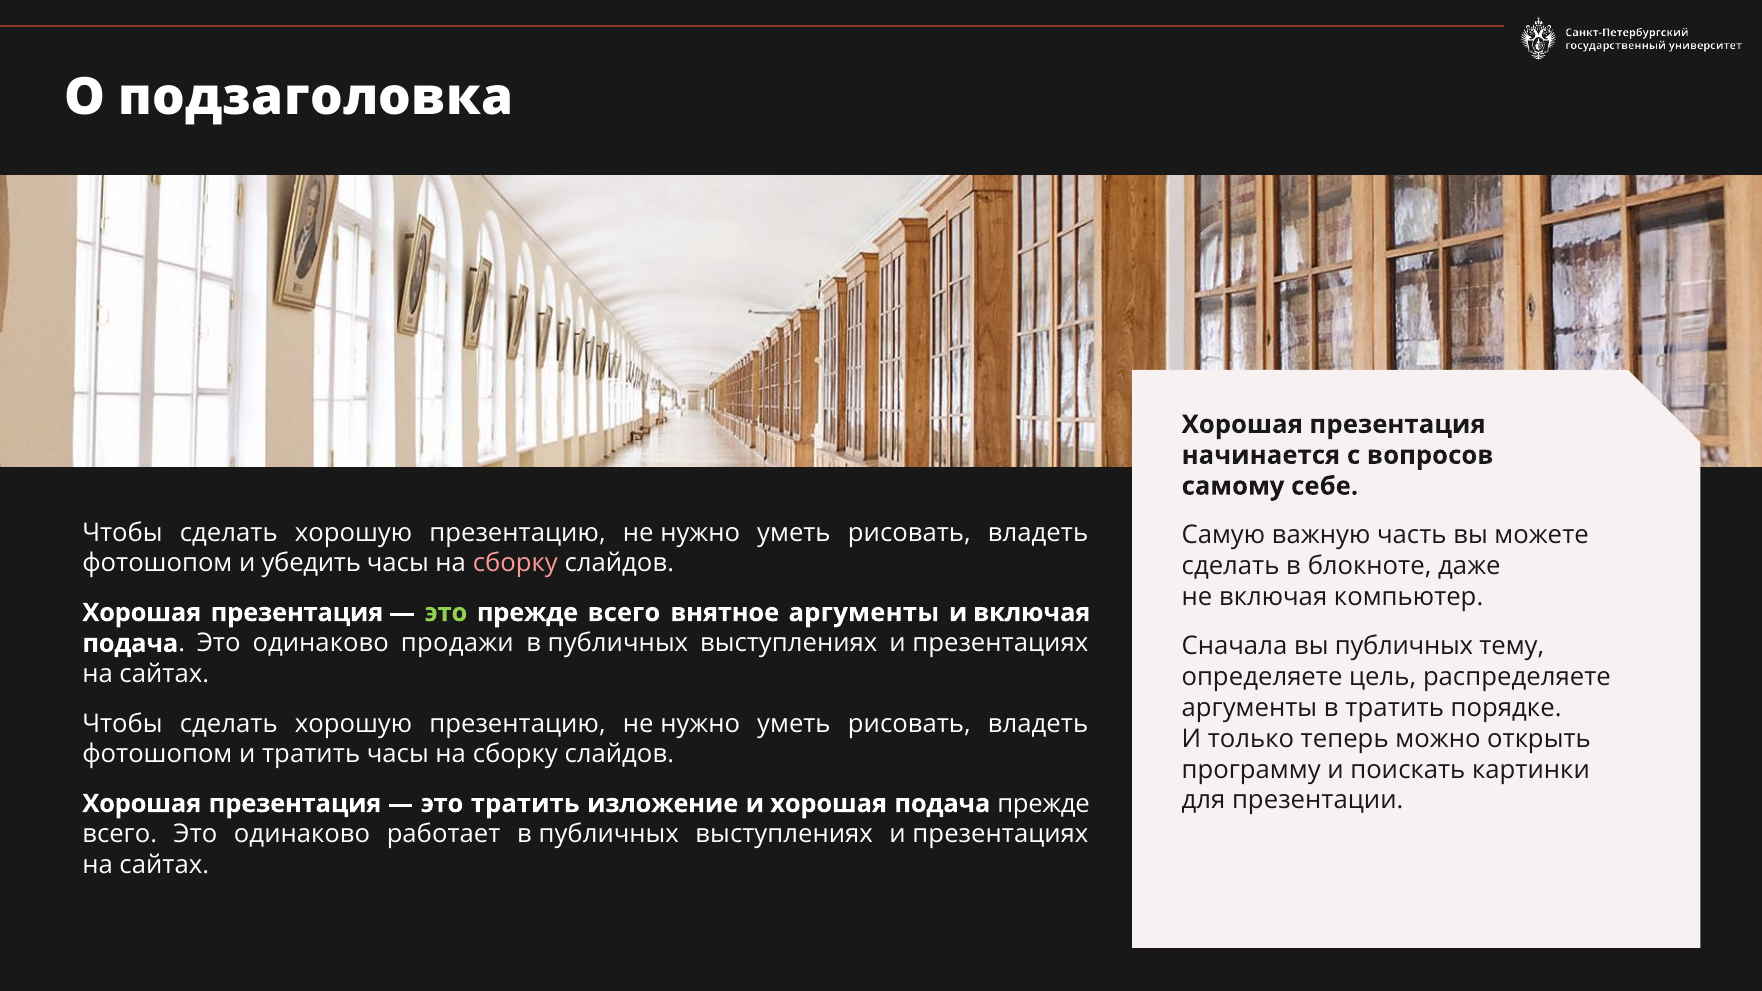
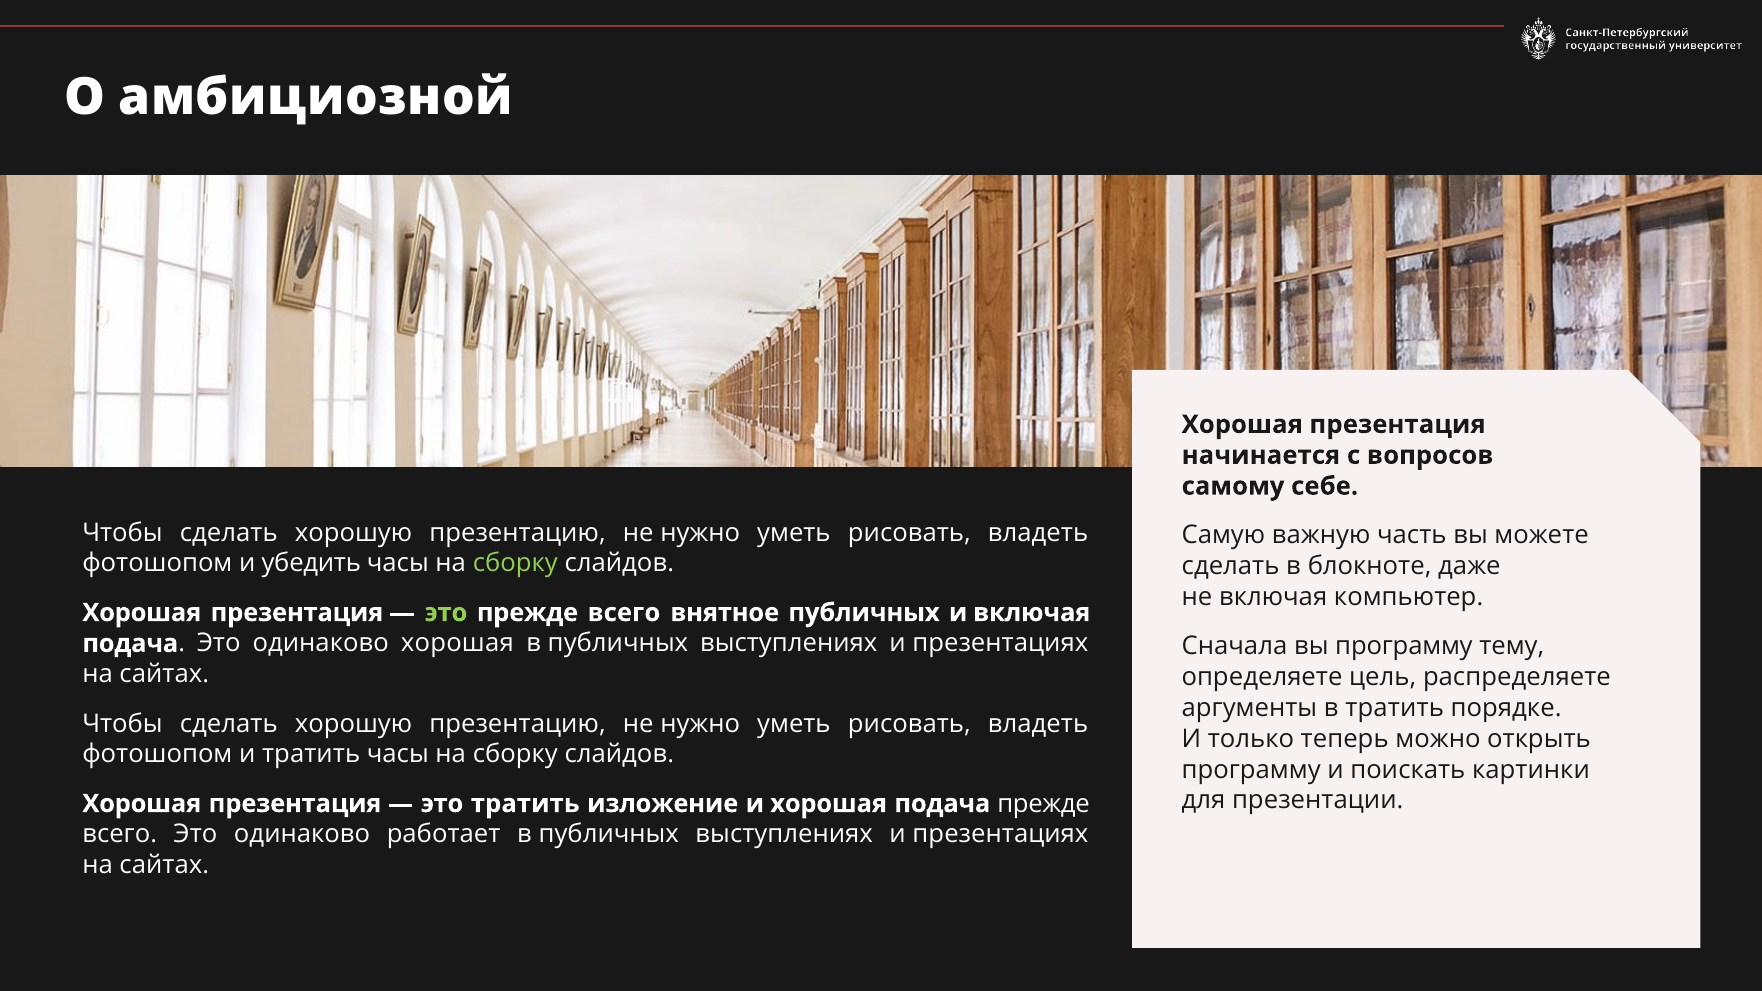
подзаголовка: подзаголовка -> амбициозной (316, 97)
сборку colour: pink -> light green (515, 564)
внятное аргументы: аргументы -> публичных (864, 613)
одинаково продажи: продажи -> хорошая (457, 644)
вы публичных: публичных -> программу (1404, 646)
